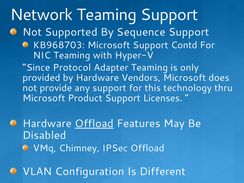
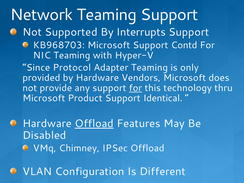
Sequence: Sequence -> Interrupts (141, 32)
for underline: none -> present (135, 88)
Licenses: Licenses -> Identical (163, 98)
